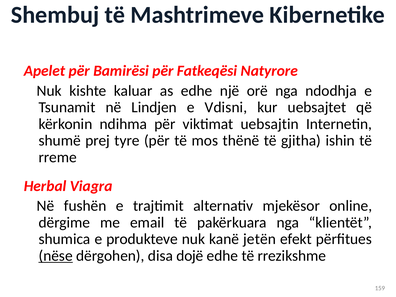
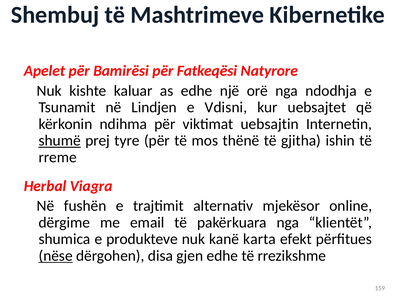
shumë underline: none -> present (60, 141)
jetën: jetën -> karta (260, 239)
dojë: dojë -> gjen (190, 256)
